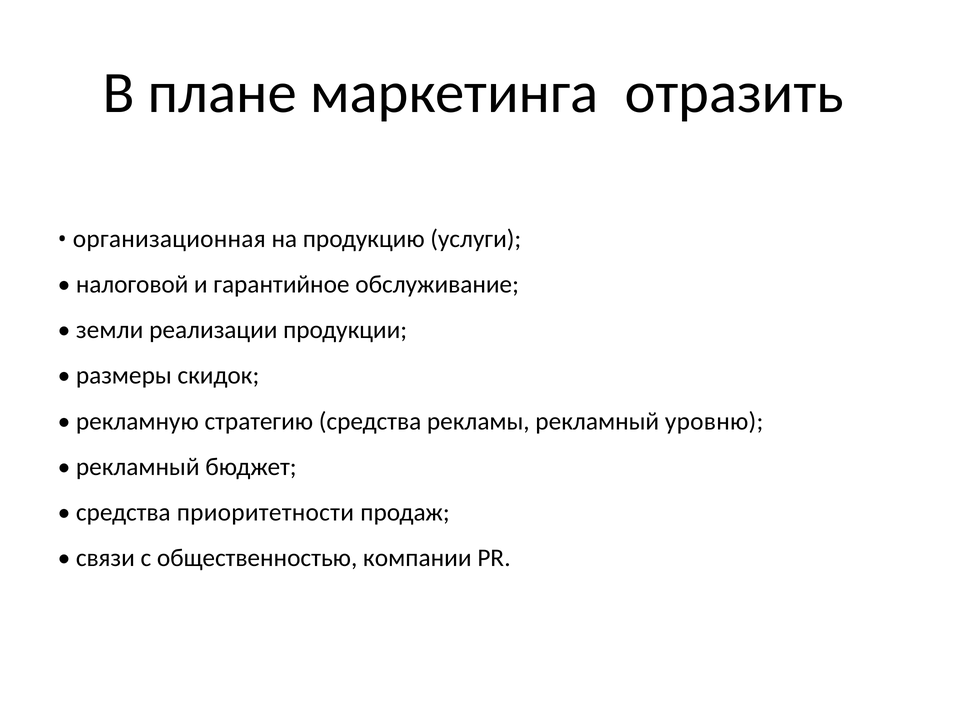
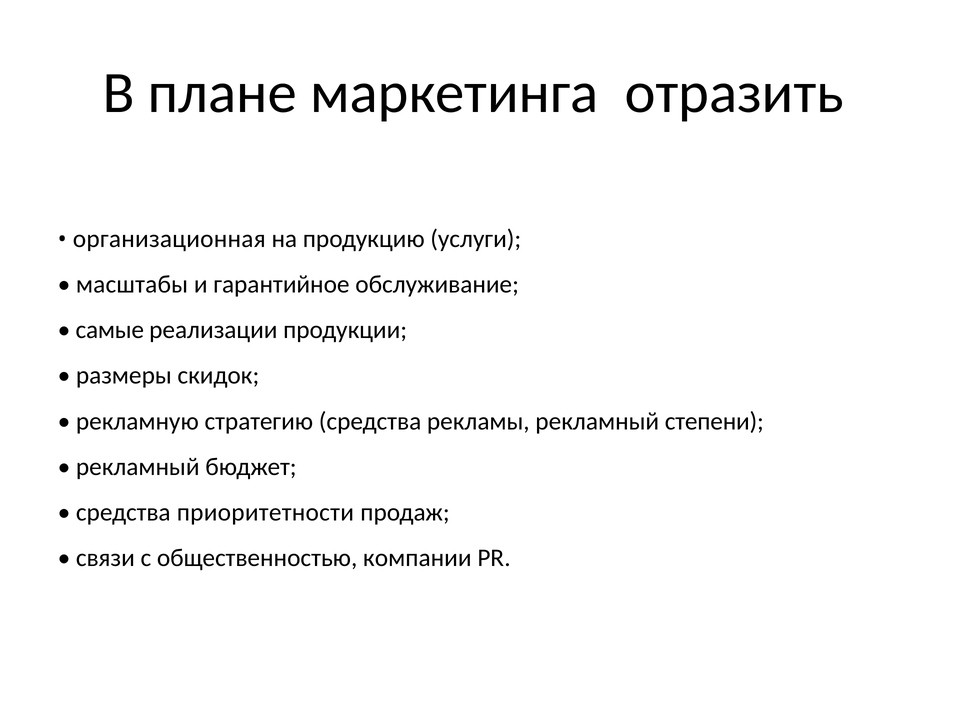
налоговой: налоговой -> масштабы (132, 285)
земли: земли -> самые (110, 330)
уровню: уровню -> степени (714, 422)
